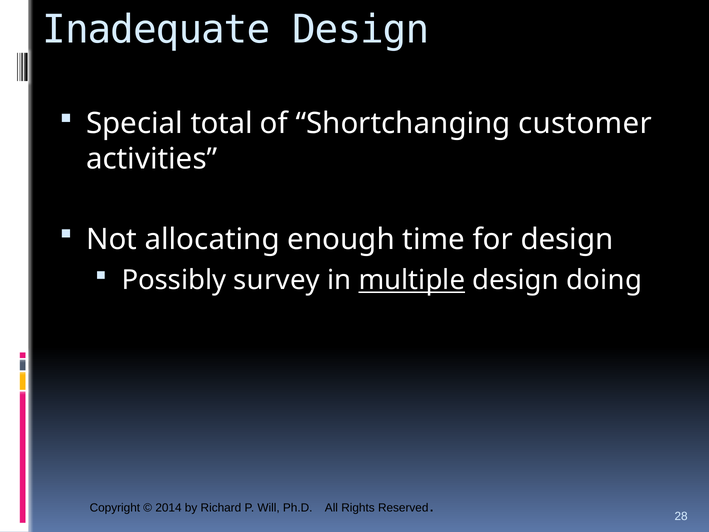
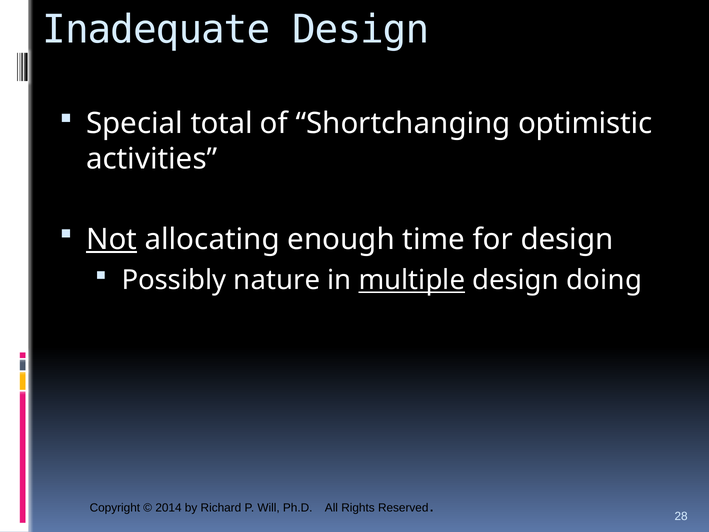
customer: customer -> optimistic (585, 124)
Not underline: none -> present (112, 239)
survey: survey -> nature (277, 280)
